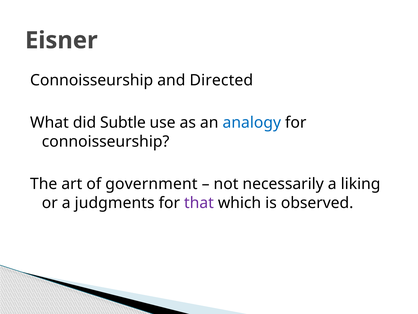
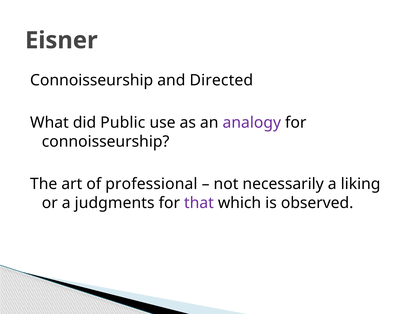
Subtle: Subtle -> Public (123, 123)
analogy colour: blue -> purple (252, 123)
government: government -> professional (151, 184)
